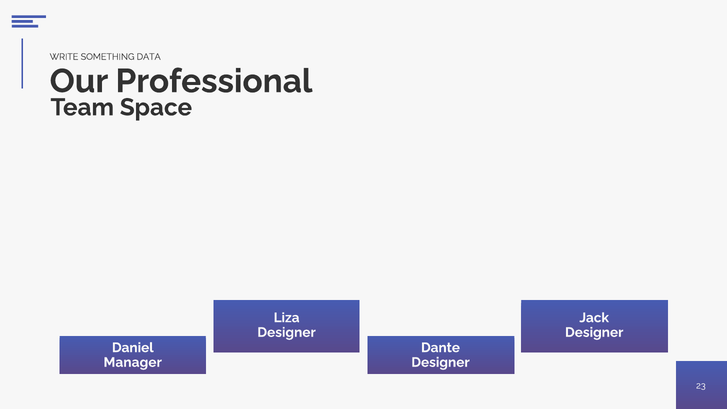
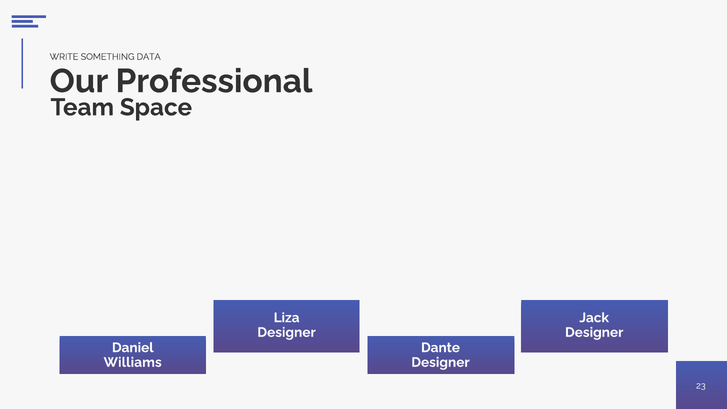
Manager: Manager -> Williams (133, 362)
